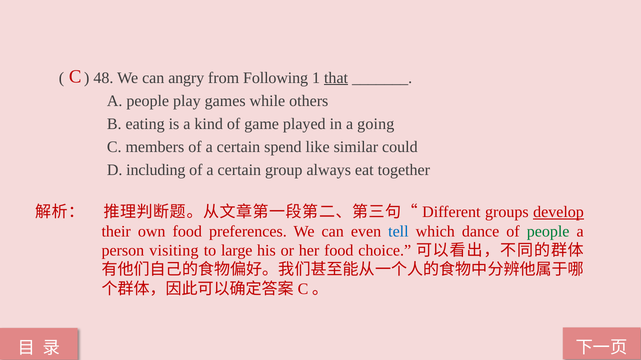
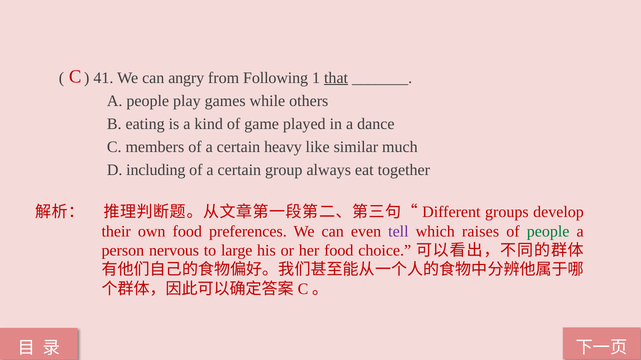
48: 48 -> 41 (103, 78)
going: going -> dance (376, 124)
spend: spend -> heavy (283, 147)
could: could -> much (400, 147)
develop underline: present -> none (559, 212)
tell colour: blue -> purple (398, 232)
dance: dance -> raises (481, 232)
visiting: visiting -> nervous (174, 251)
